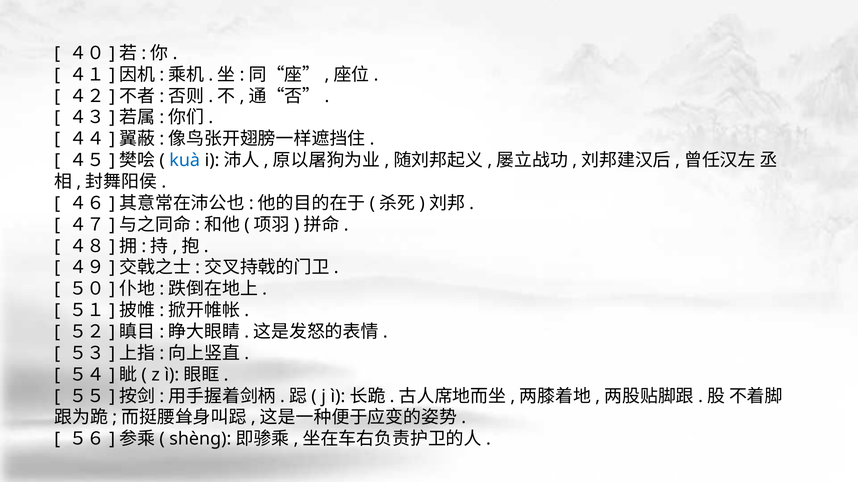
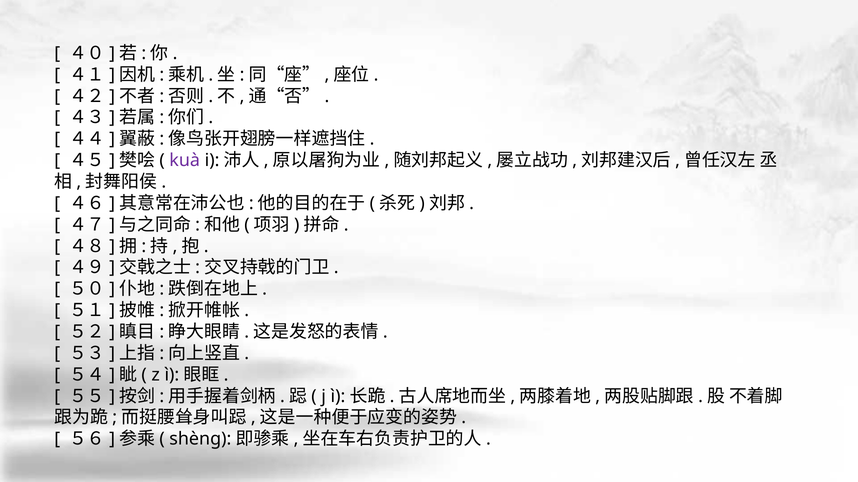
kuà colour: blue -> purple (185, 161)
